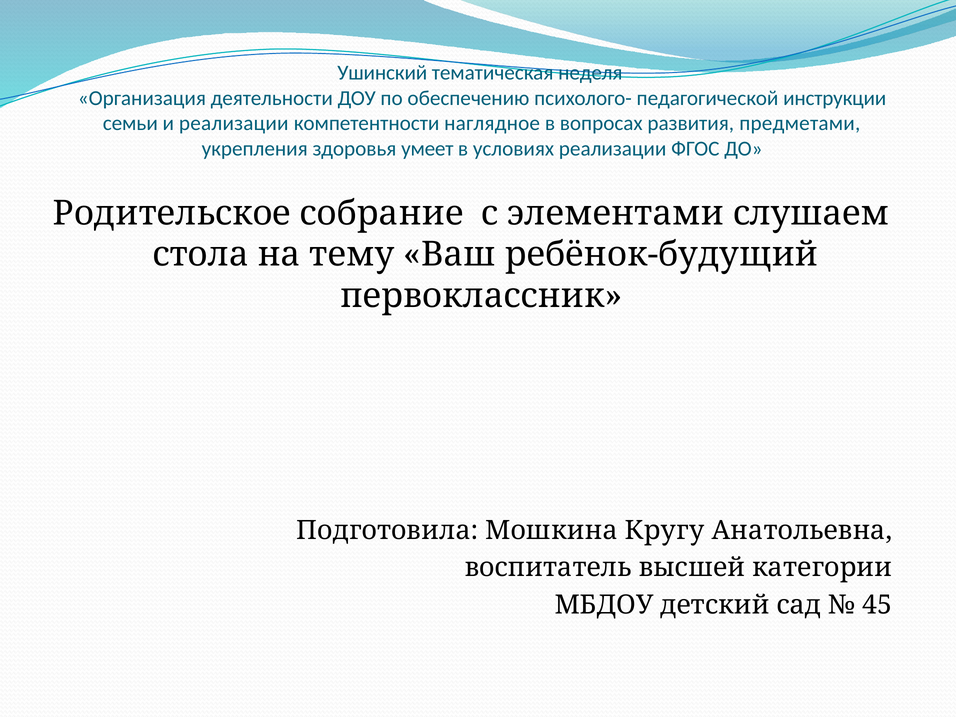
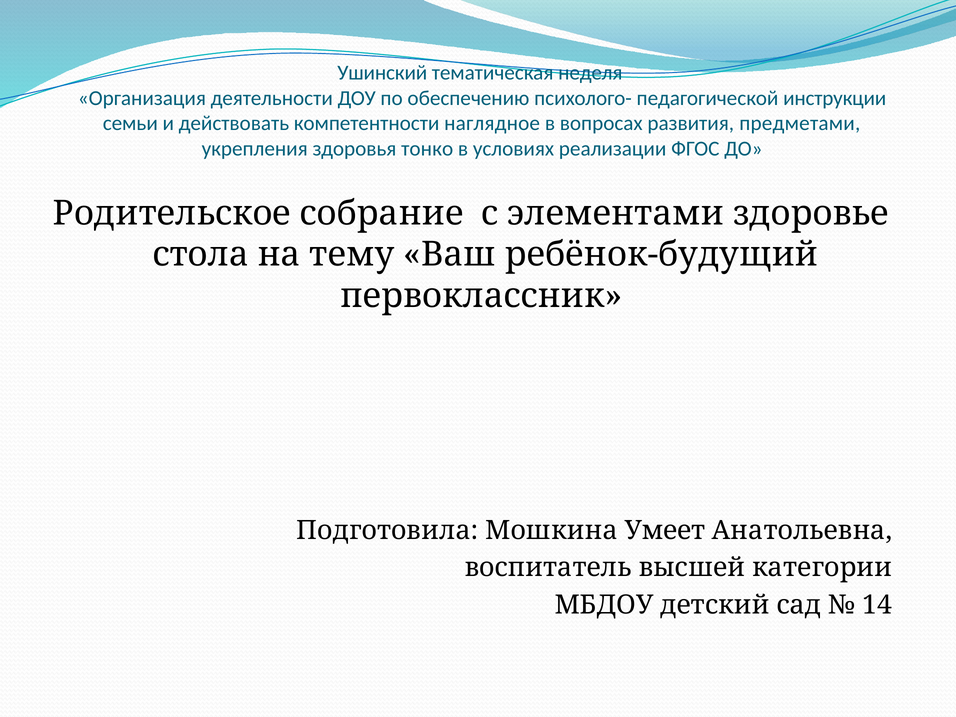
и реализации: реализации -> действовать (234, 123)
умеет: умеет -> тонко (427, 149)
слушаем: слушаем -> здоровье (811, 213)
Кругу: Кругу -> Умеет (665, 531)
45: 45 -> 14 (877, 605)
